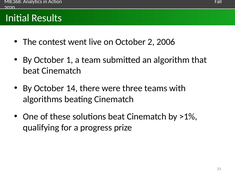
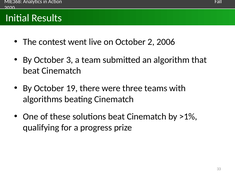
1: 1 -> 3 (70, 60)
14: 14 -> 19 (72, 88)
